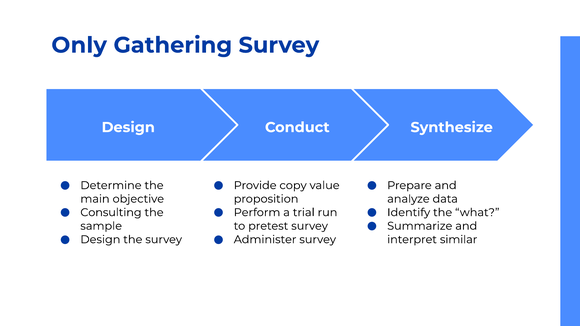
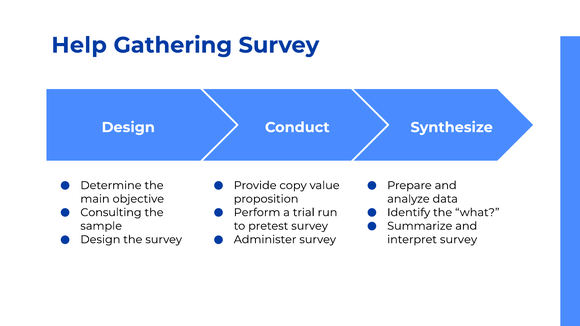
Only: Only -> Help (79, 45)
interpret similar: similar -> survey (459, 240)
